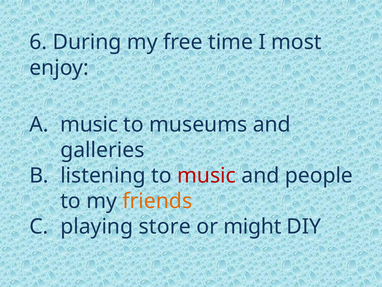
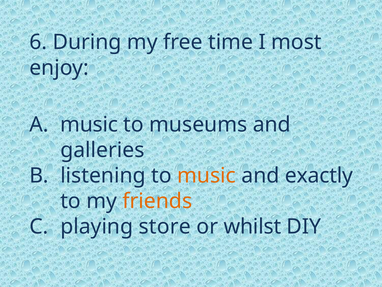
music colour: red -> orange (207, 175)
people: people -> exactly (319, 175)
might: might -> whilst (252, 226)
